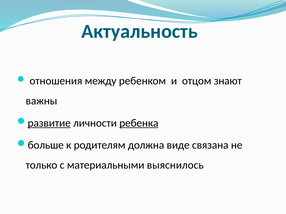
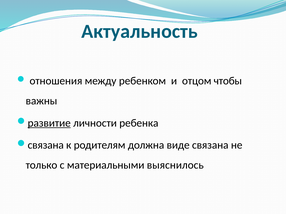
знают: знают -> чтобы (228, 81)
ребенка underline: present -> none (139, 123)
больше: больше -> связана (46, 145)
